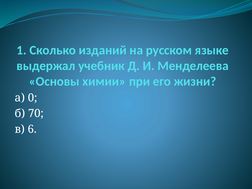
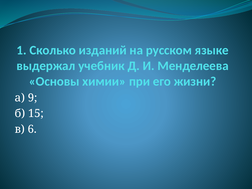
0: 0 -> 9 (33, 98)
70: 70 -> 15 (36, 113)
